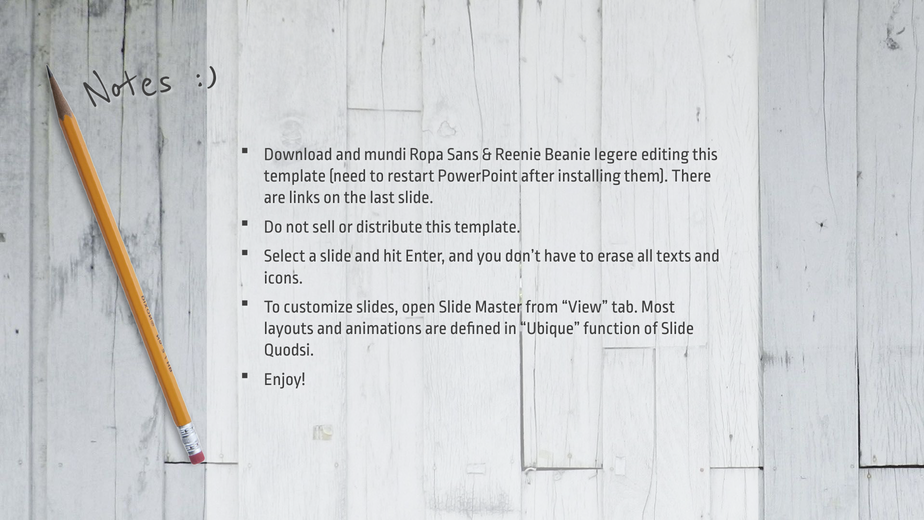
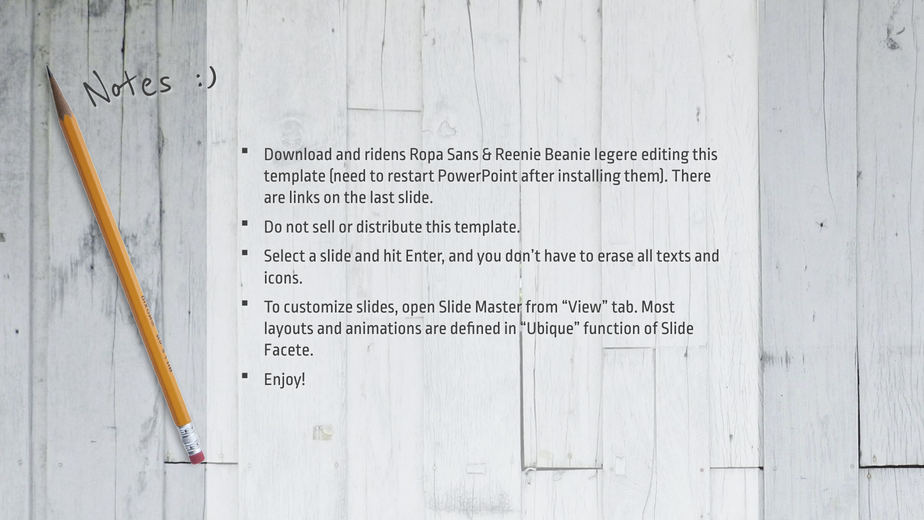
mundi: mundi -> ridens (385, 154)
Quodsi: Quodsi -> Facete (289, 350)
